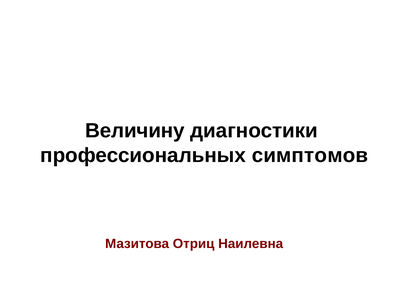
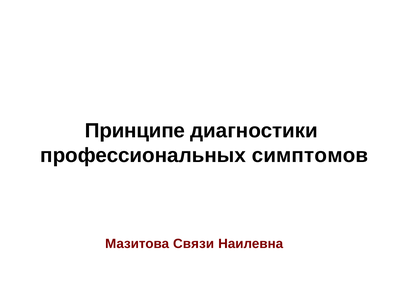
Величину: Величину -> Принципе (135, 131)
Отриц: Отриц -> Связи (194, 244)
